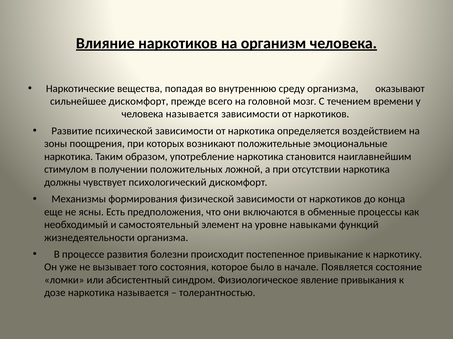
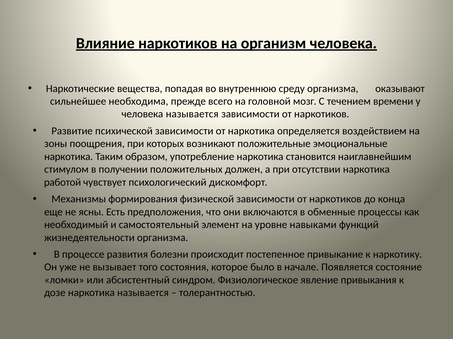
сильнейшее дискомфорт: дискомфорт -> необходима (139, 102)
ложной: ложной -> должен (244, 170)
должны: должны -> работой (63, 183)
